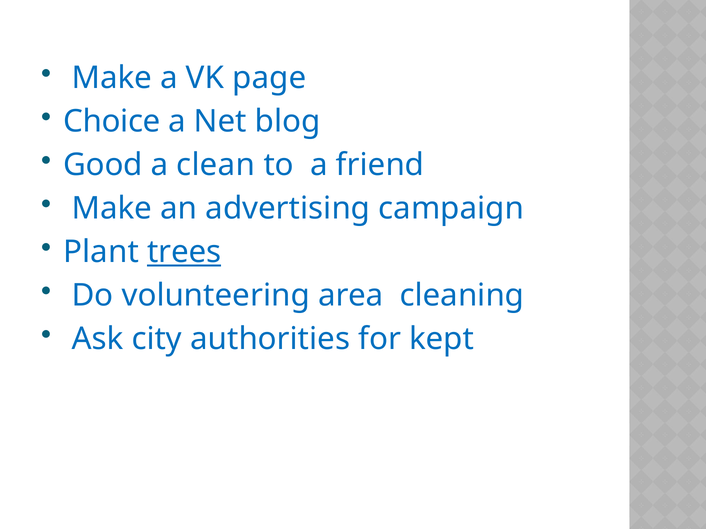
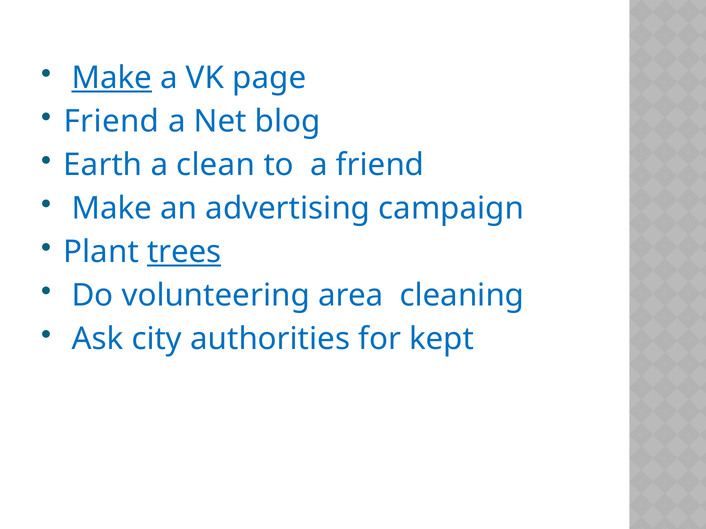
Make underline: none -> present (112, 78)
Choice: Choice -> Friend (112, 122)
Good: Good -> Earth (103, 165)
